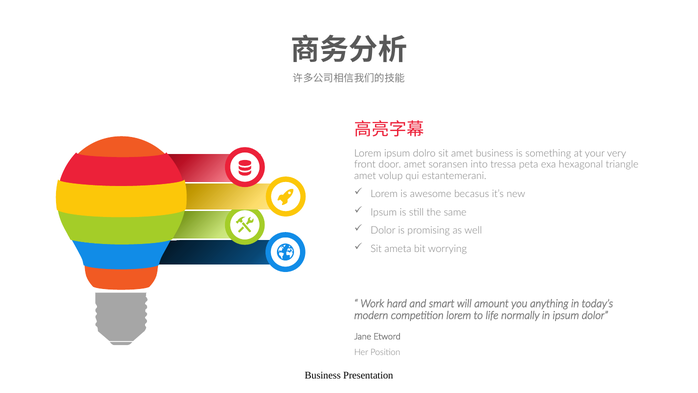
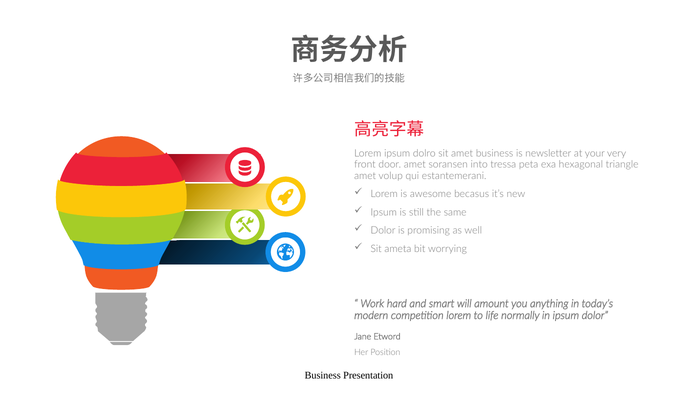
something: something -> newsletter (548, 153)
